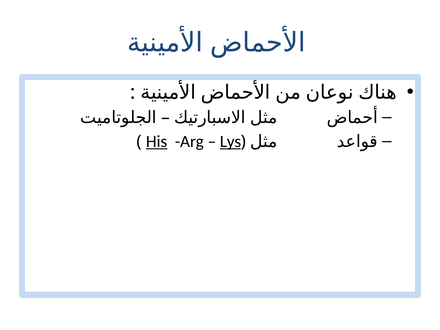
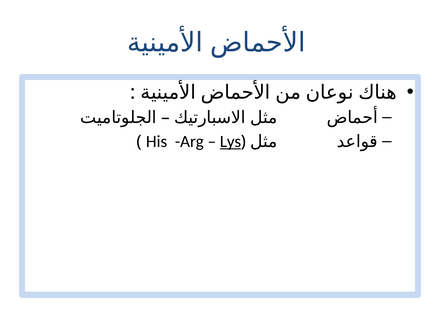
His underline: present -> none (157, 141)
